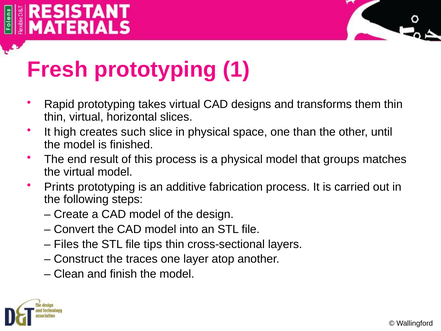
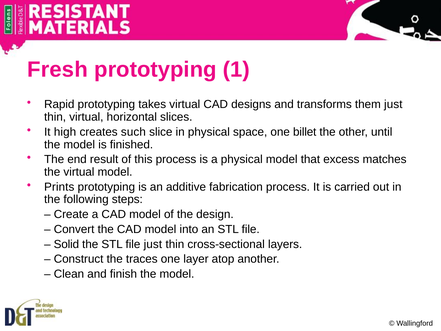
them thin: thin -> just (393, 104)
than: than -> billet (305, 132)
groups: groups -> excess (341, 159)
Files: Files -> Solid (66, 244)
file tips: tips -> just (153, 244)
